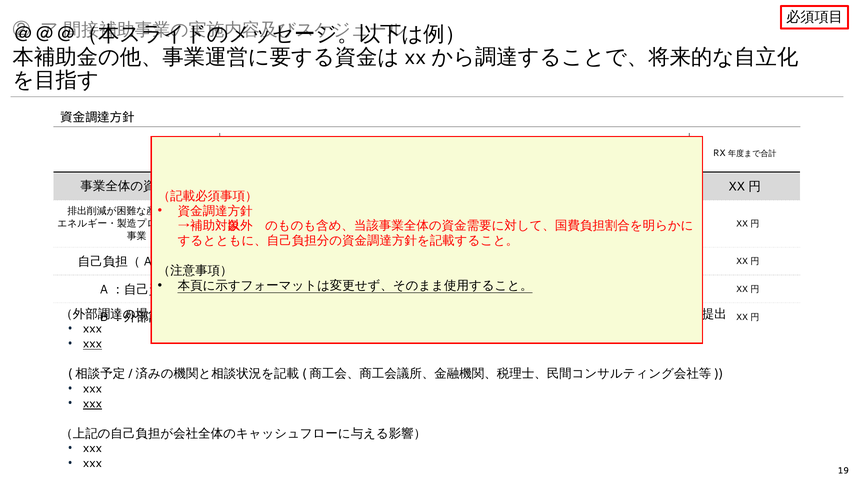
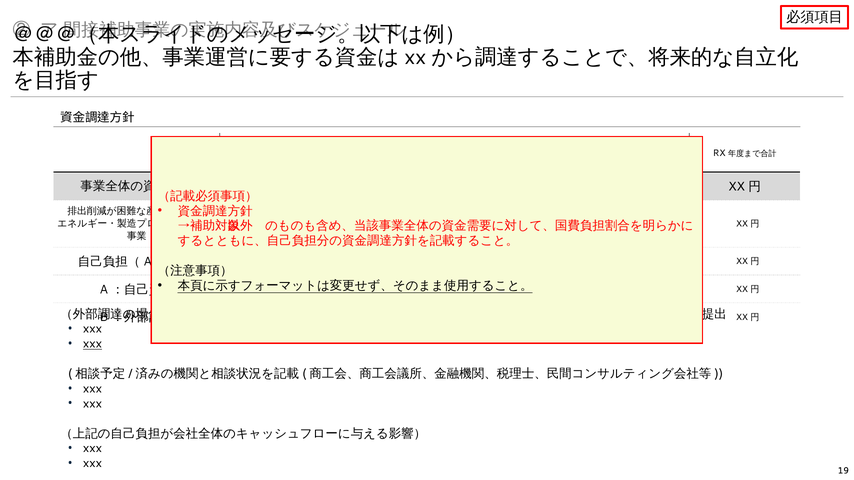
xxx underline: present -> none (93, 404)
